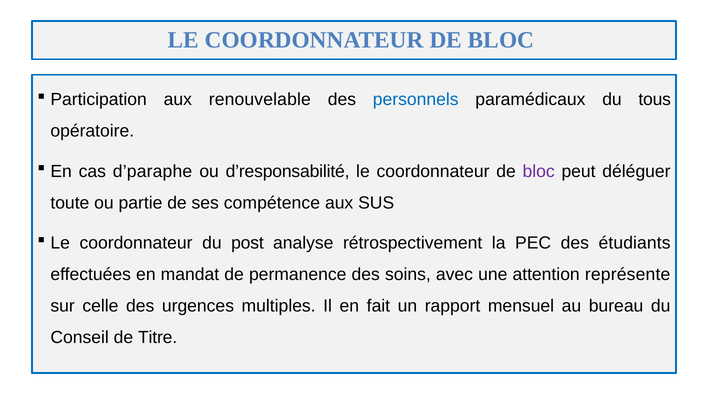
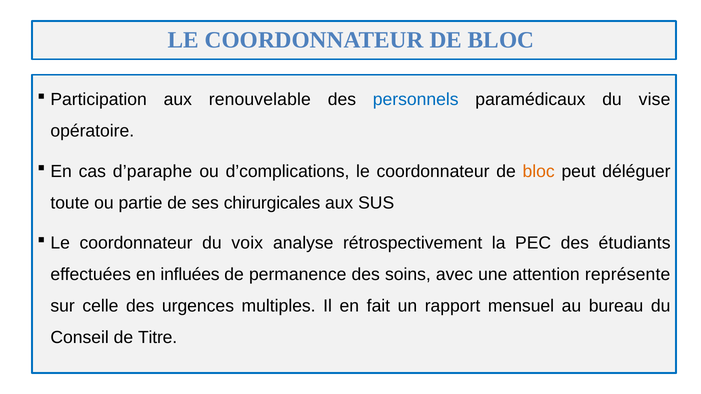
tous: tous -> vise (655, 100)
d’responsabilité: d’responsabilité -> d’complications (288, 171)
bloc colour: purple -> orange (539, 171)
compétence: compétence -> chirurgicales (272, 203)
post: post -> voix (247, 243)
mandat: mandat -> influées (190, 275)
